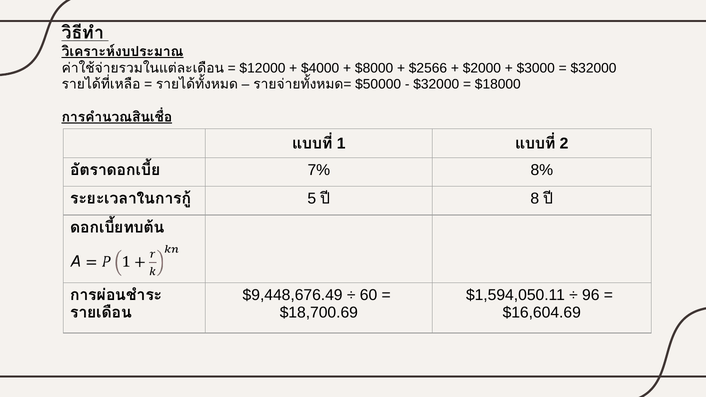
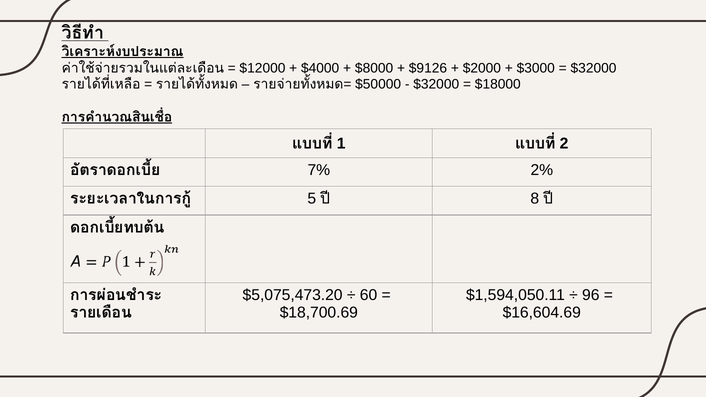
$2566: $2566 -> $9126 (428, 68)
8%: 8% -> 2% (542, 170)
$9,448,676.49: $9,448,676.49 -> $5,075,473.20 (293, 295)
